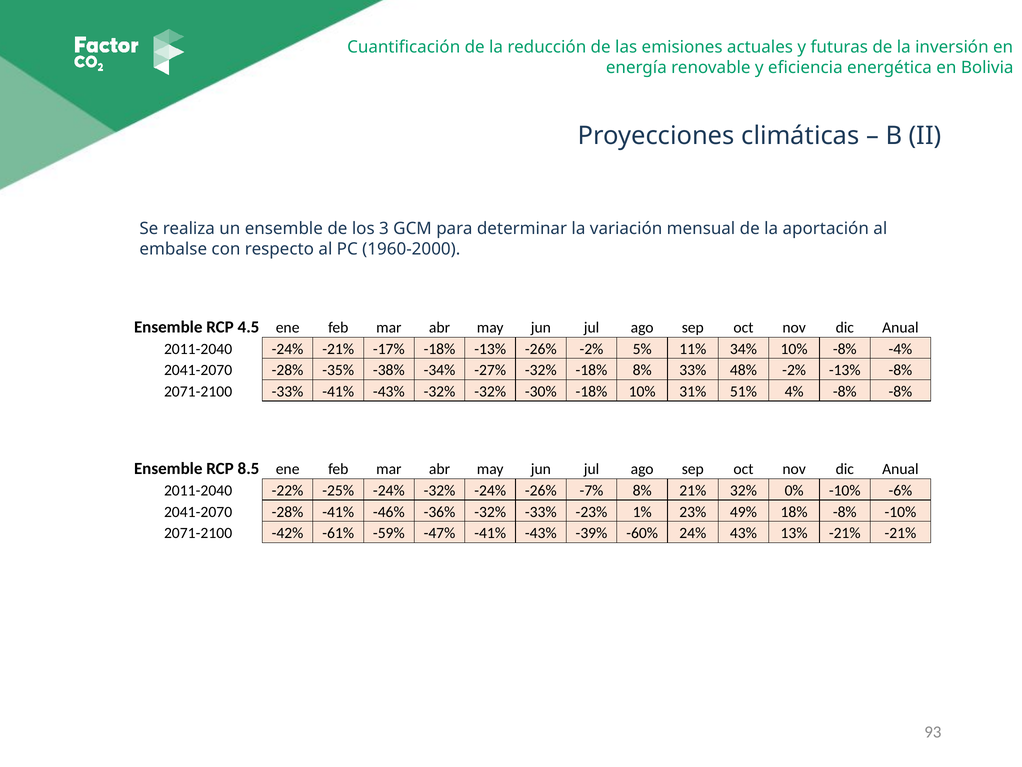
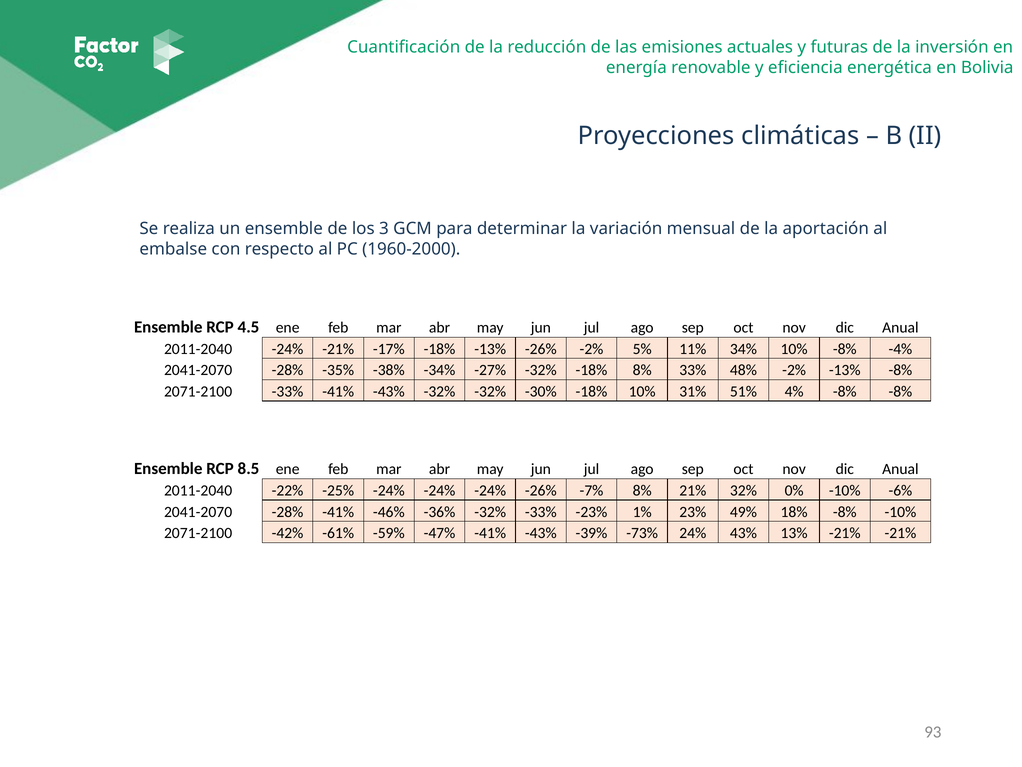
-25% -24% -32%: -32% -> -24% (440, 490)
-60%: -60% -> -73% (642, 533)
